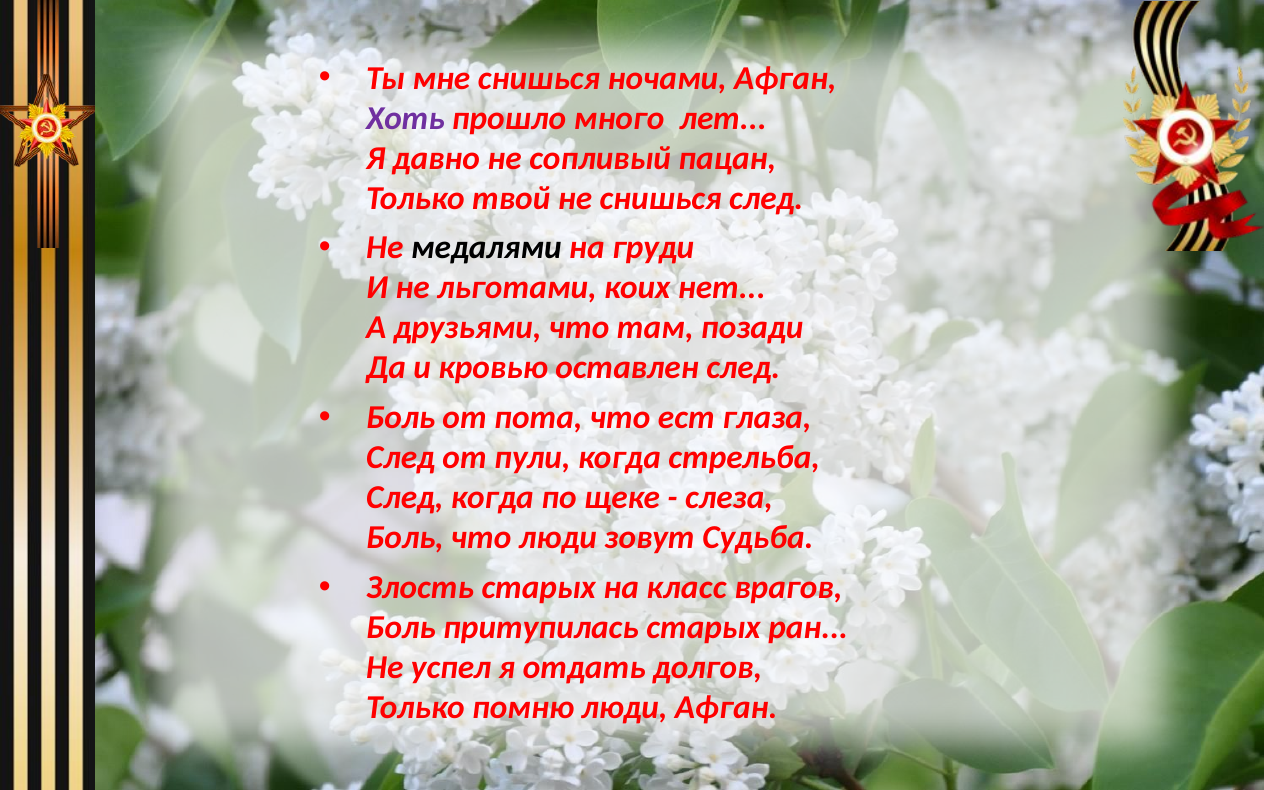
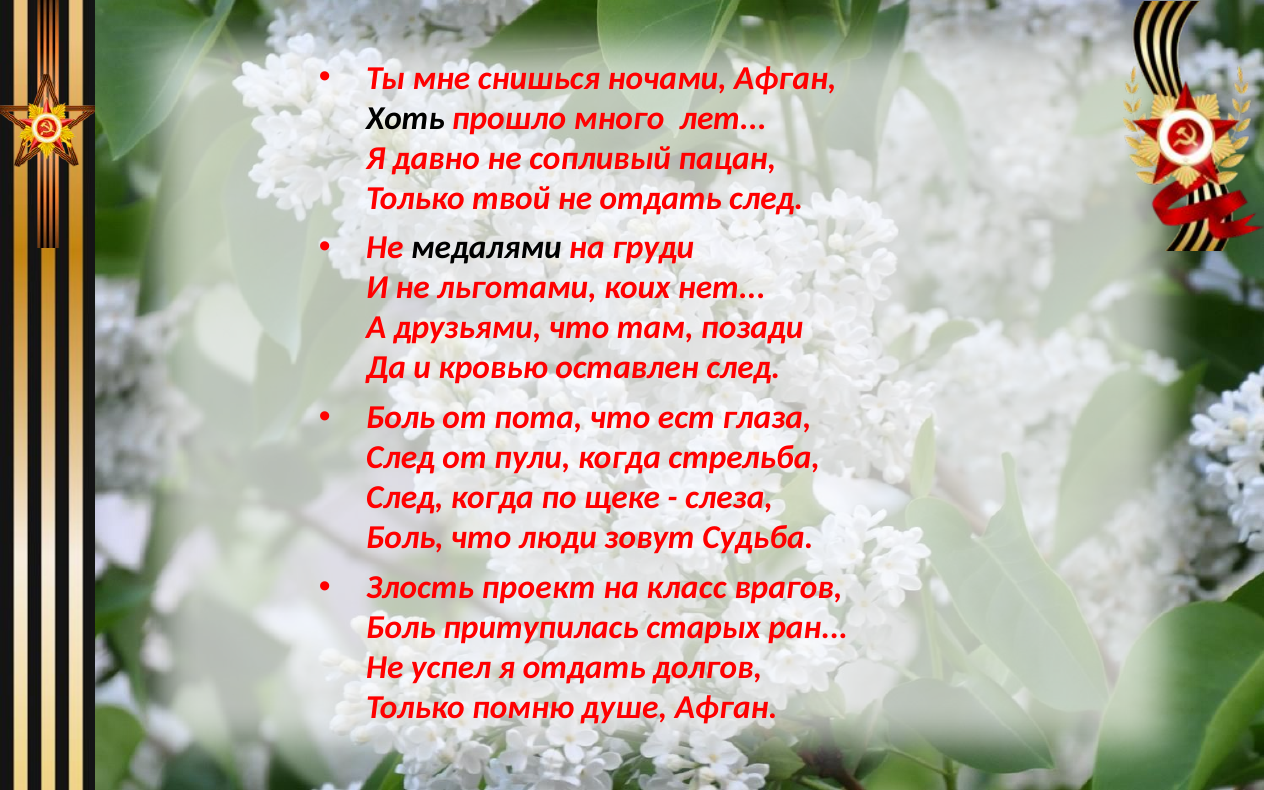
Хоть colour: purple -> black (405, 118)
не снишься: снишься -> отдать (661, 198)
Злость старых: старых -> проект (539, 588)
помню люди: люди -> душе (624, 708)
